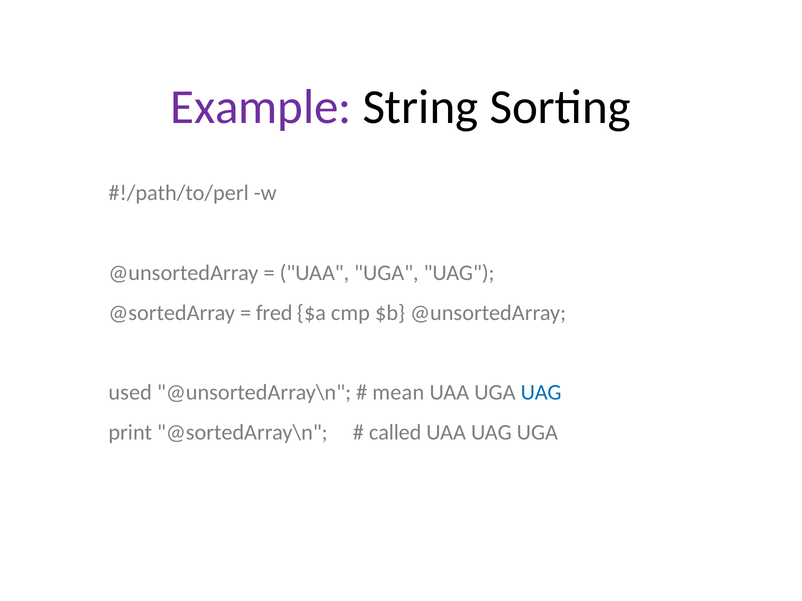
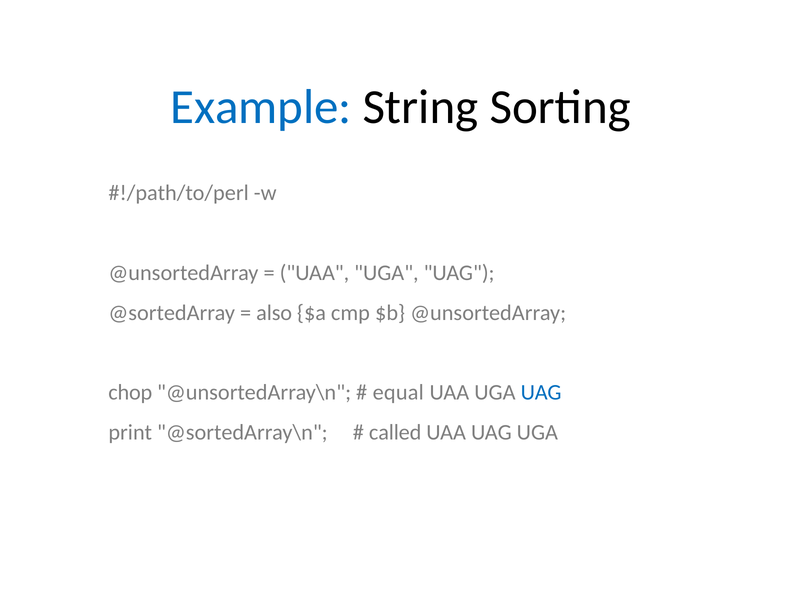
Example colour: purple -> blue (261, 107)
fred: fred -> also (274, 313)
used: used -> chop (130, 393)
mean: mean -> equal (398, 393)
